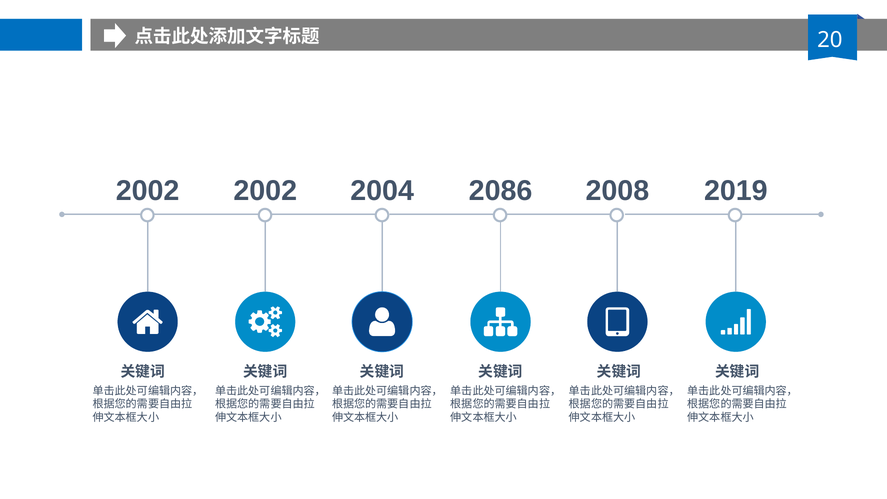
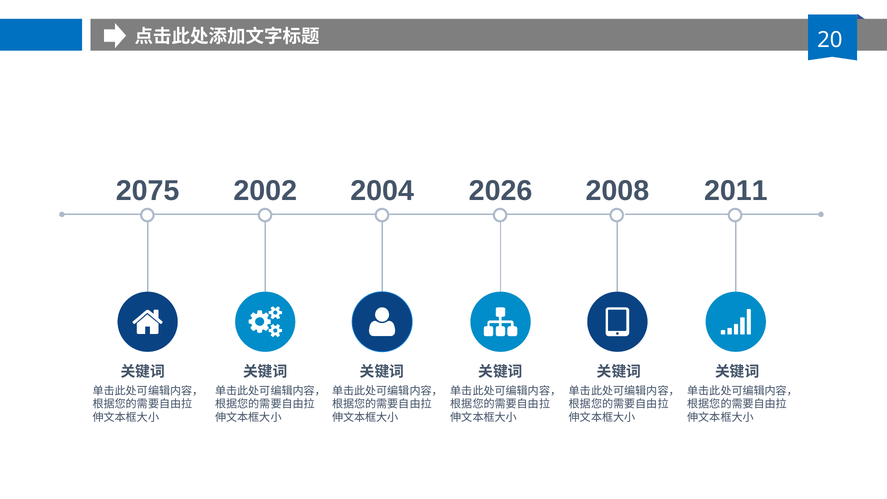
2002: 2002 -> 2075 (148, 191)
2086: 2086 -> 2026 (501, 191)
2019: 2019 -> 2011 (736, 191)
